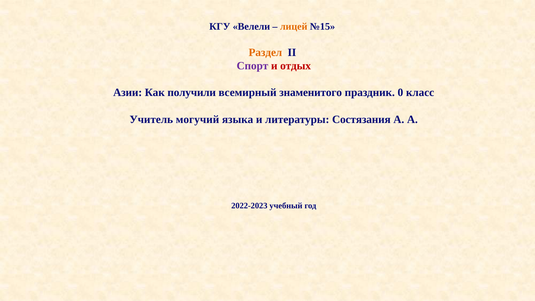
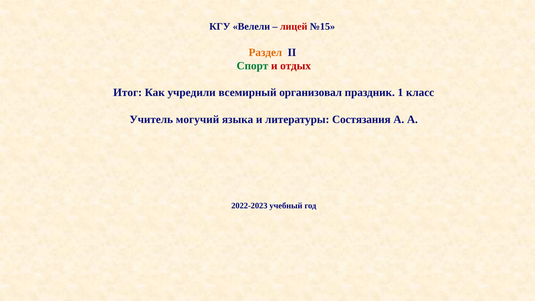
лицей colour: orange -> red (294, 26)
Спорт colour: purple -> green (252, 66)
Азии: Азии -> Итог (128, 93)
получили: получили -> учредили (192, 93)
знаменитого: знаменитого -> организовал (311, 93)
0: 0 -> 1 (400, 93)
